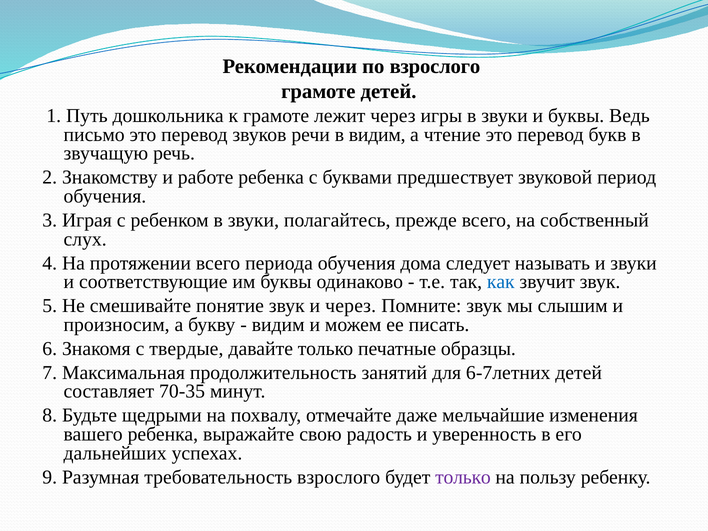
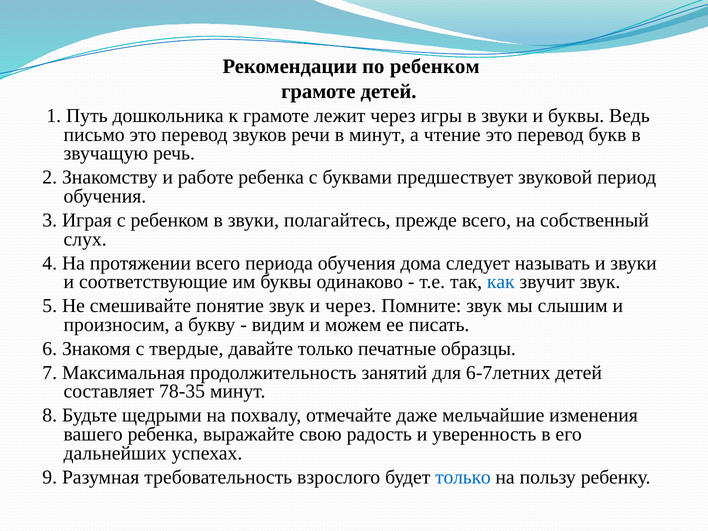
по взрослого: взрослого -> ребенком (435, 66)
в видим: видим -> минут (377, 135)
70-35: 70-35 -> 78-35 (182, 391)
только colour: purple -> blue (463, 477)
